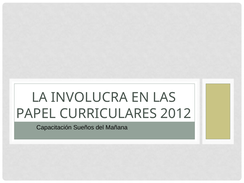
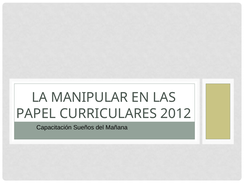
INVOLUCRA: INVOLUCRA -> MANIPULAR (89, 97)
